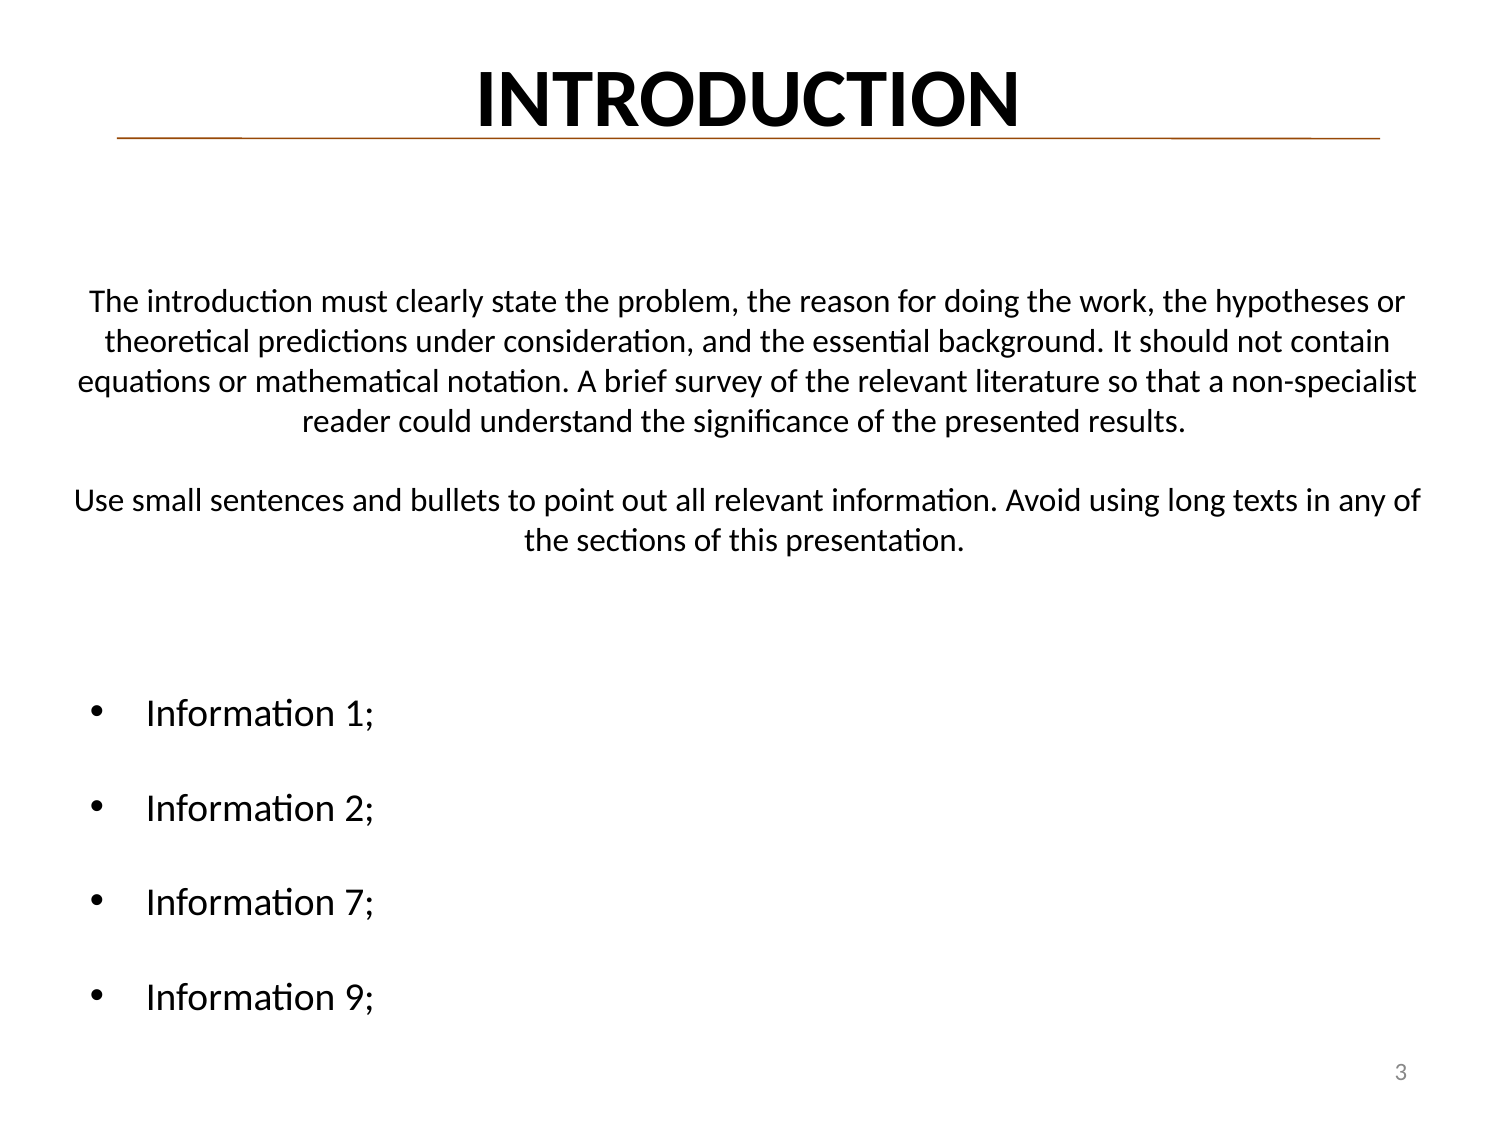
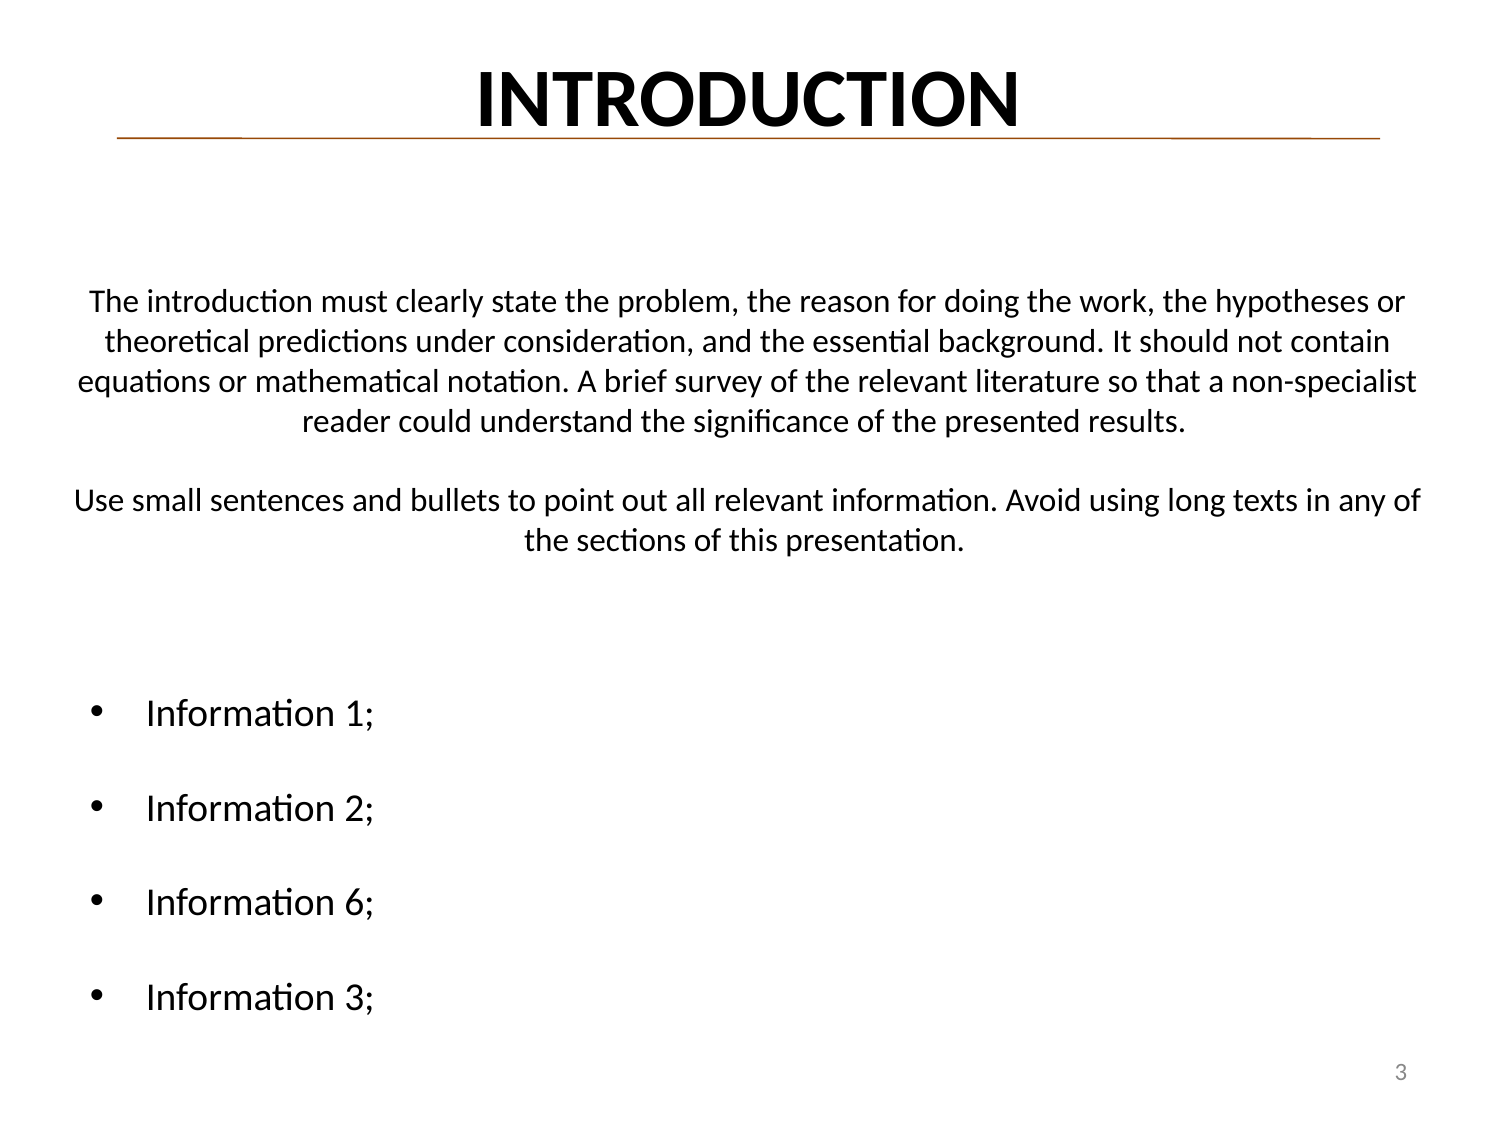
7: 7 -> 6 (359, 903)
Information 9: 9 -> 3 (359, 997)
